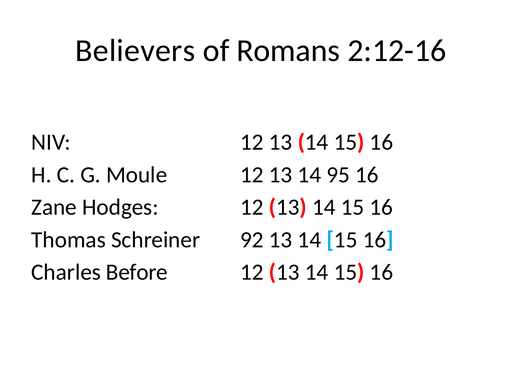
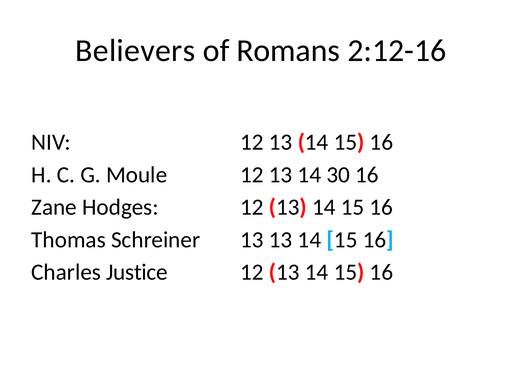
95: 95 -> 30 (338, 174)
Schreiner 92: 92 -> 13 (252, 239)
Before: Before -> Justice (137, 272)
